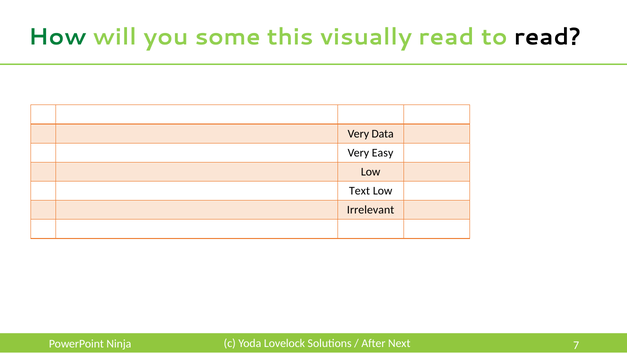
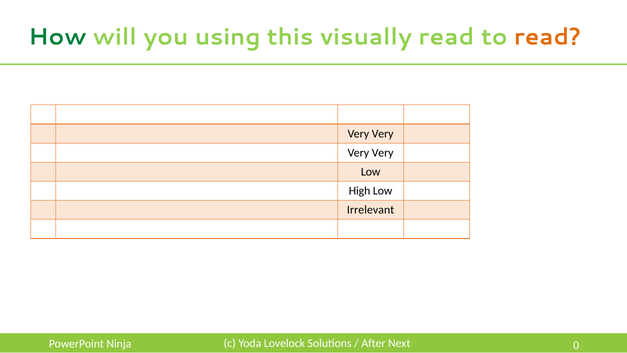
some: some -> using (228, 37)
read colour: black -> orange (548, 37)
Data: Data -> Very (383, 134)
Easy: Easy -> Very (383, 153)
Text: Text -> High (360, 191)
7: 7 -> 0 (576, 345)
